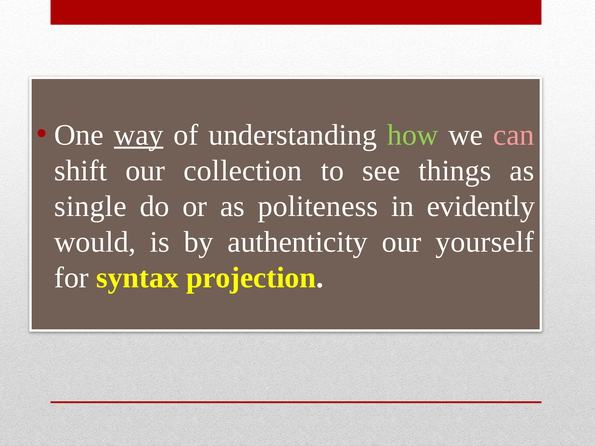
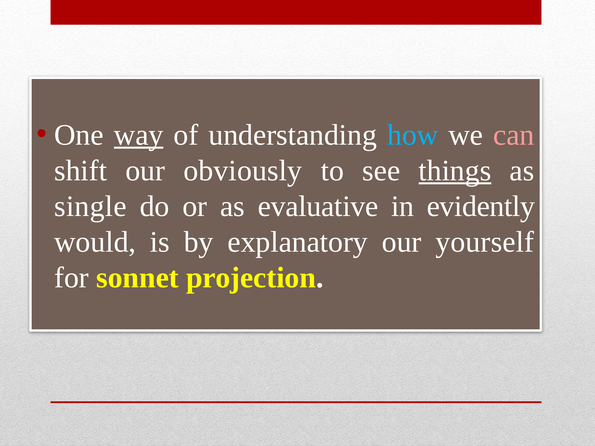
how colour: light green -> light blue (413, 135)
collection: collection -> obviously (243, 171)
things underline: none -> present (455, 171)
politeness: politeness -> evaluative (318, 206)
authenticity: authenticity -> explanatory (298, 242)
syntax: syntax -> sonnet (137, 278)
